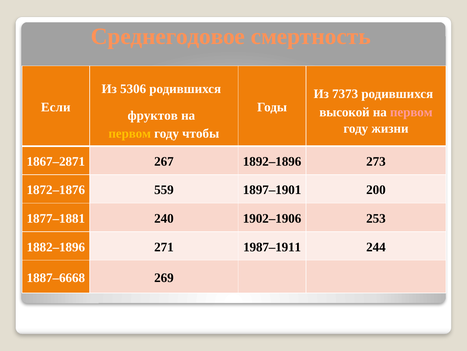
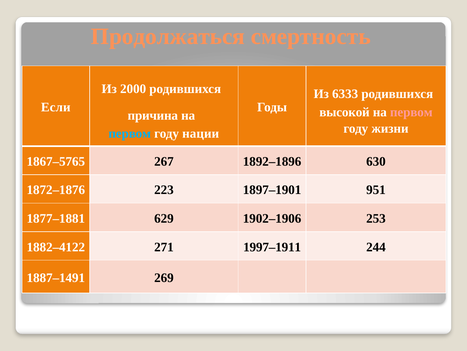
Среднегодовое: Среднегодовое -> Продолжаться (168, 36)
5306: 5306 -> 2000 (133, 89)
7373: 7373 -> 6333 (345, 94)
фруктов: фруктов -> причина (153, 115)
первом colour: yellow -> light blue (130, 133)
чтобы: чтобы -> нации (201, 133)
1867–2871: 1867–2871 -> 1867–5765 (56, 161)
273: 273 -> 630 (376, 161)
559: 559 -> 223 (164, 190)
200: 200 -> 951 (376, 190)
240: 240 -> 629 (164, 218)
1882–1896: 1882–1896 -> 1882–4122 (56, 247)
1987–1911: 1987–1911 -> 1997–1911 (272, 247)
1887–6668: 1887–6668 -> 1887–1491 (56, 277)
